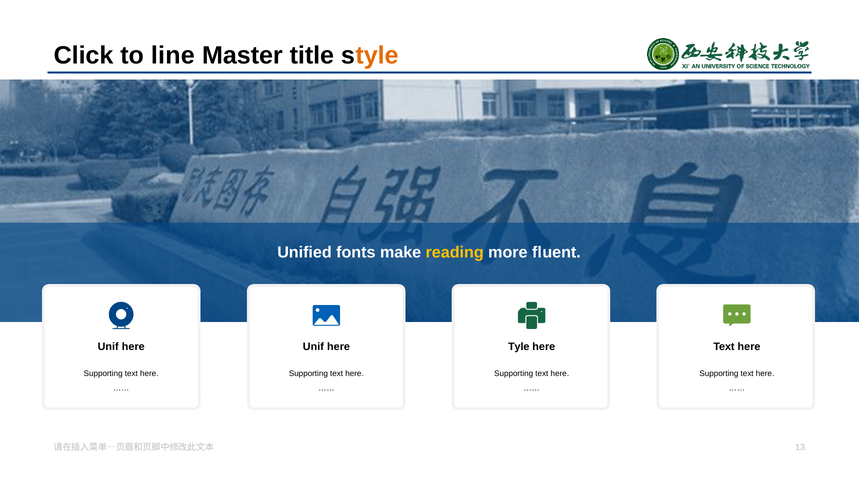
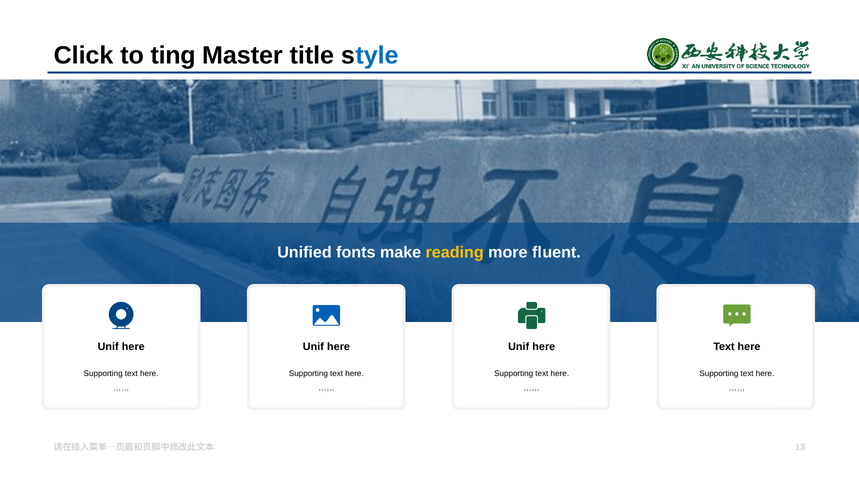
line: line -> ting (173, 56)
tyle colour: orange -> blue (377, 56)
Tyle: Tyle -> Unif (519, 347)
